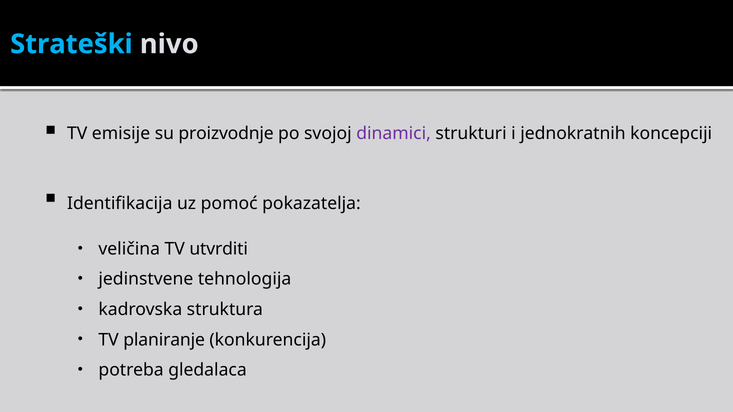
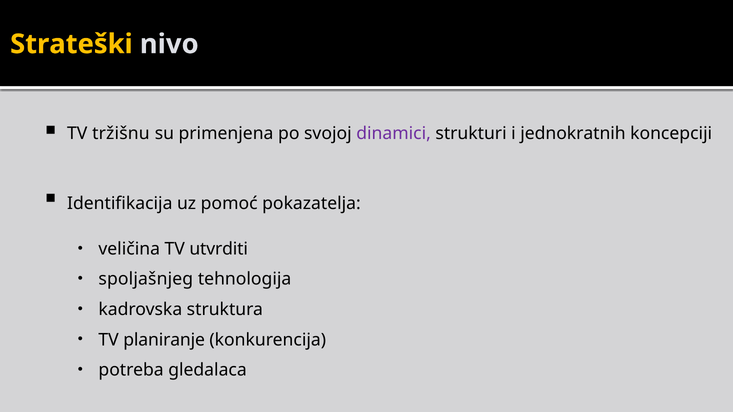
Strateški colour: light blue -> yellow (71, 44)
emisije: emisije -> tržišnu (121, 133)
proizvodnje: proizvodnje -> primenjena (226, 133)
jedinstvene: jedinstvene -> spoljašnjeg (146, 279)
